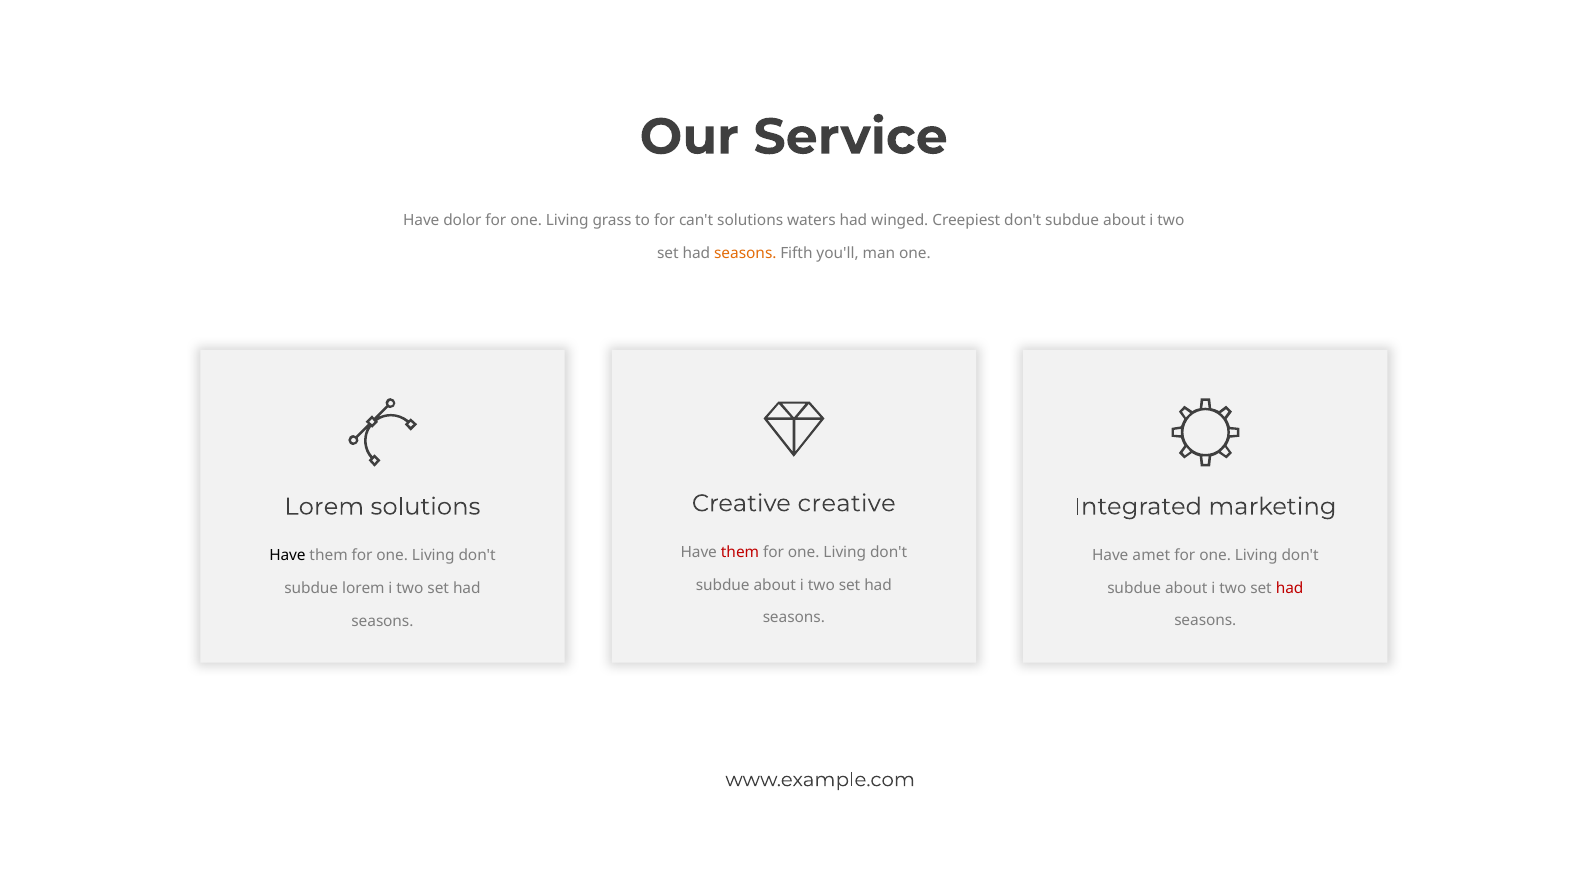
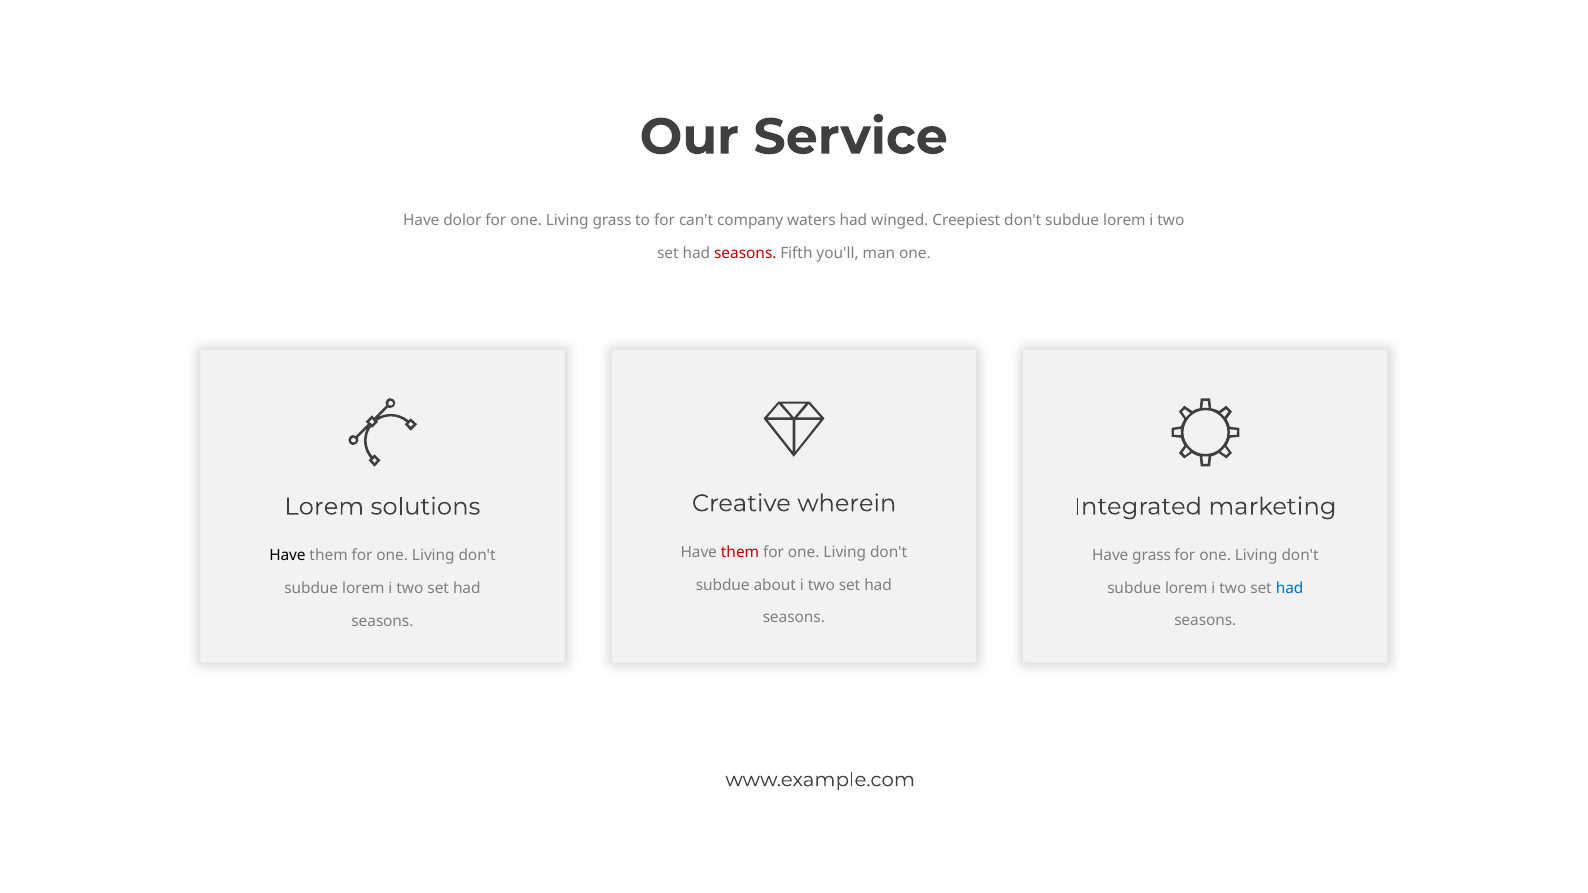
can't solutions: solutions -> company (750, 220)
Creepiest don't subdue about: about -> lorem (1124, 220)
seasons colour: orange -> red (745, 253)
Creative creative: creative -> wherein (847, 503)
Have amet: amet -> grass (1152, 556)
about: about -> lorem (1186, 588)
had colour: red -> blue (1290, 588)
